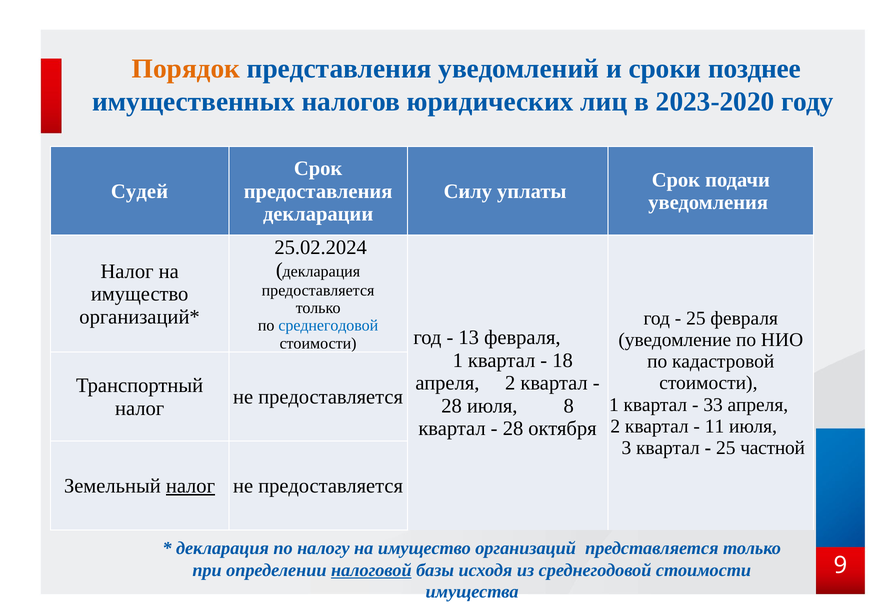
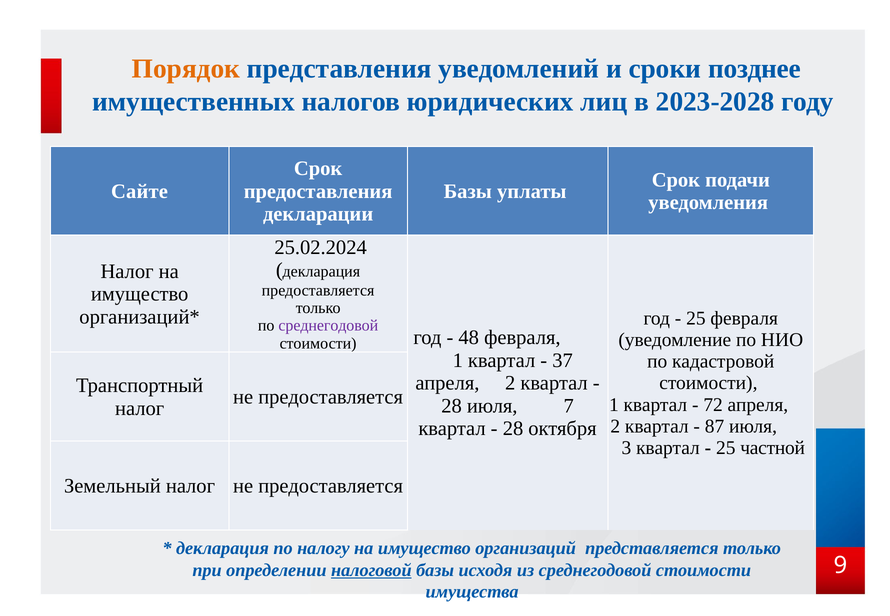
2023-2020: 2023-2020 -> 2023-2028 (715, 102)
Судей: Судей -> Сайте (140, 191)
Силу: Силу -> Базы (468, 191)
среднегодовой colour: blue -> purple (328, 326)
13: 13 -> 48 (469, 338)
18: 18 -> 37 (563, 360)
33: 33 -> 72 (713, 405)
8: 8 -> 7 (569, 406)
11: 11 -> 87 (715, 426)
налог underline: present -> none (191, 486)
